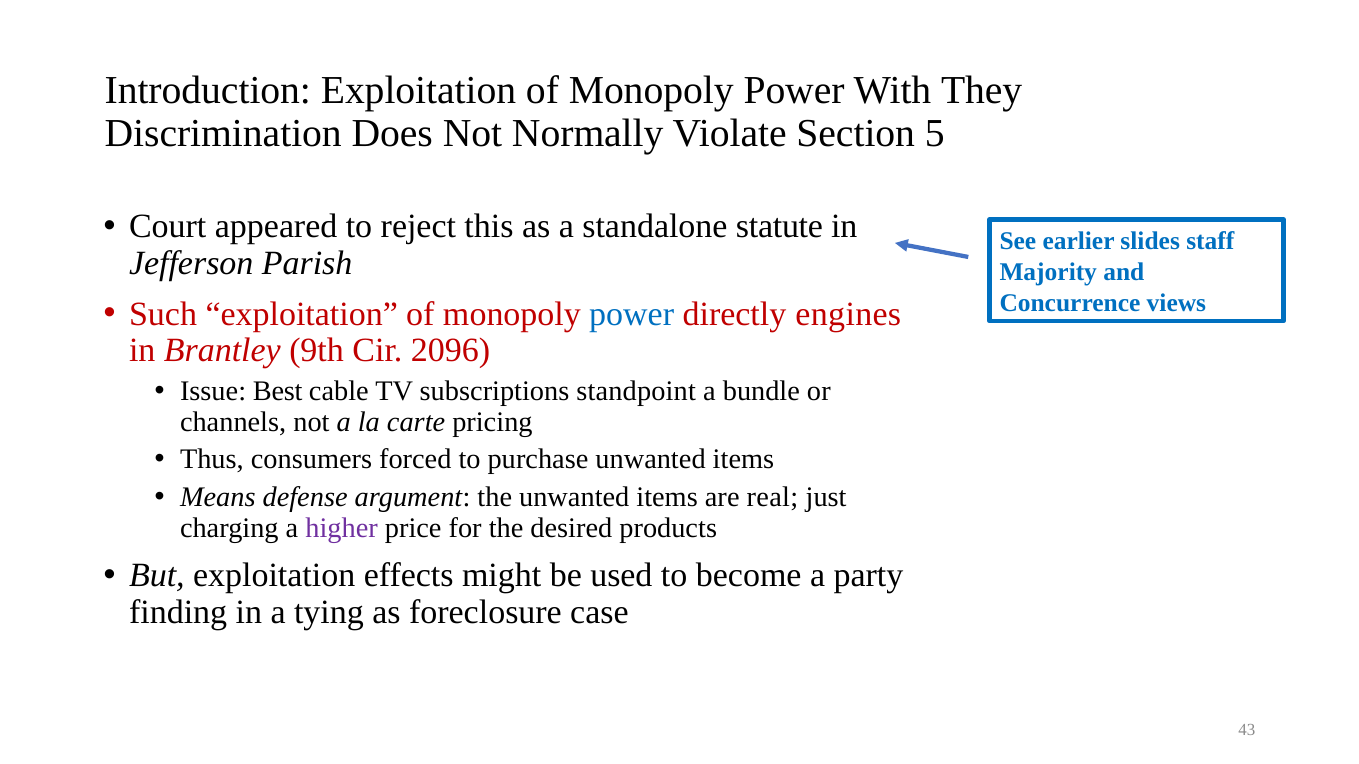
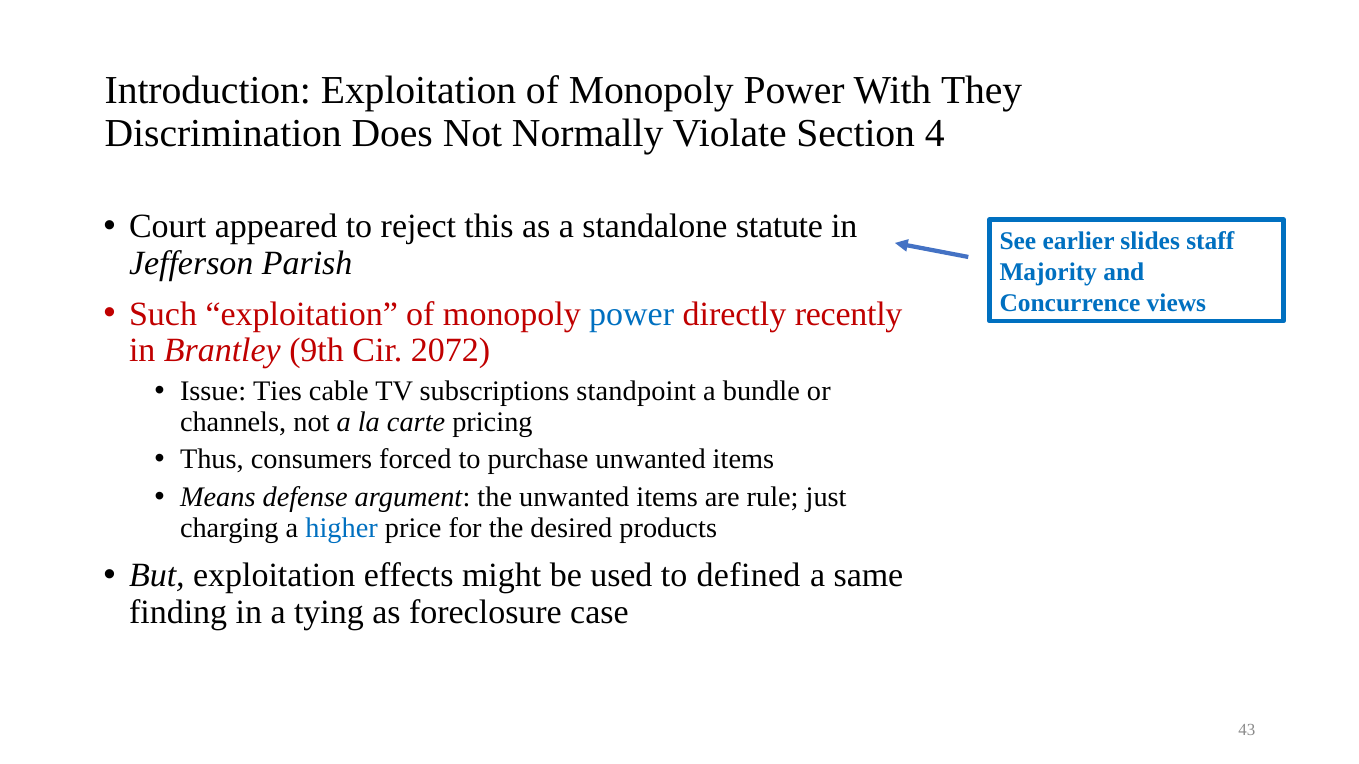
5: 5 -> 4 (935, 134)
engines: engines -> recently (849, 314)
2096: 2096 -> 2072 (450, 351)
Best: Best -> Ties (278, 392)
real: real -> rule (773, 498)
higher colour: purple -> blue (342, 528)
become: become -> defined (749, 576)
party: party -> same (868, 576)
